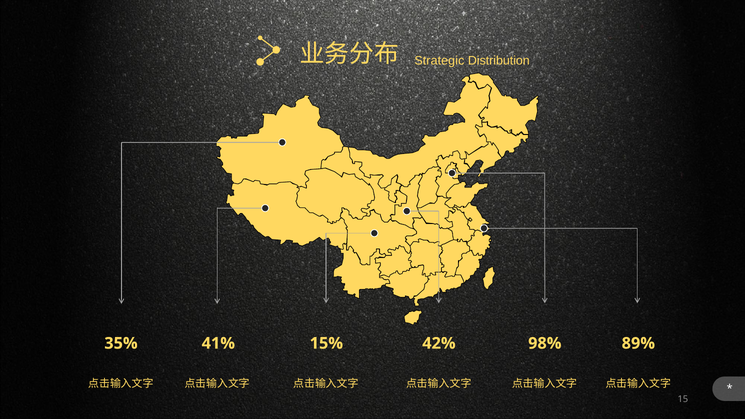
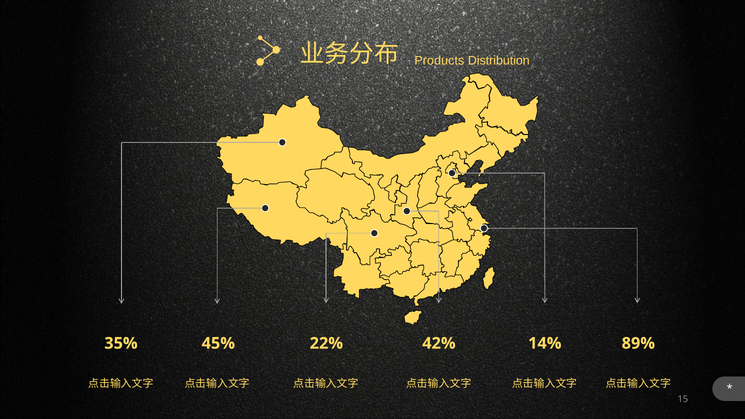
Strategic: Strategic -> Products (439, 61)
41%: 41% -> 45% (218, 343)
15%: 15% -> 22% (326, 343)
98%: 98% -> 14% (545, 343)
